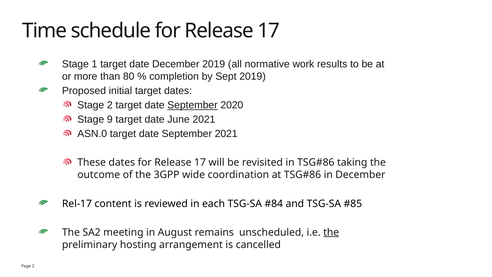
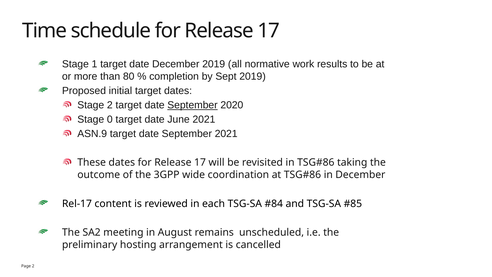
9: 9 -> 0 (110, 119)
ASN.0: ASN.0 -> ASN.9 (92, 134)
the underline: present -> none (331, 232)
